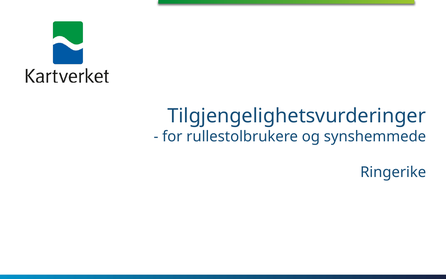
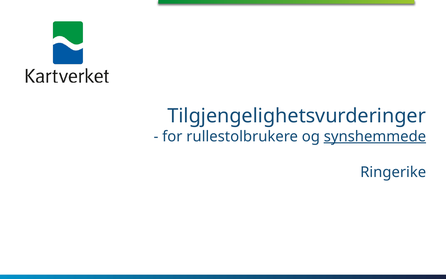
synshemmede underline: none -> present (375, 136)
